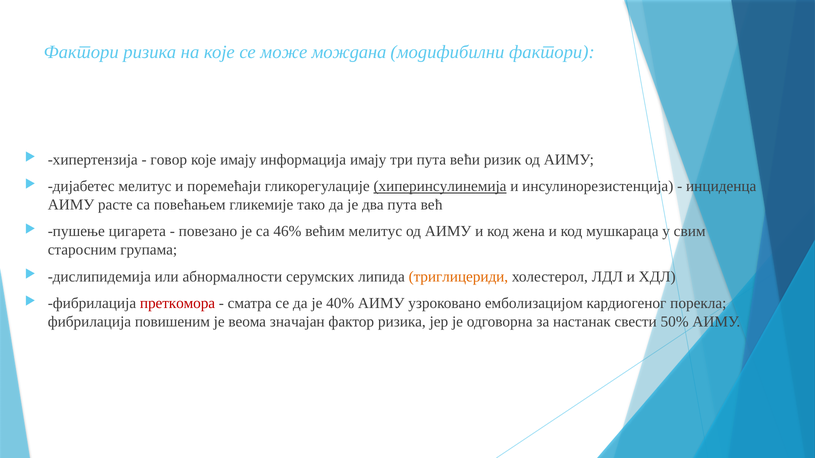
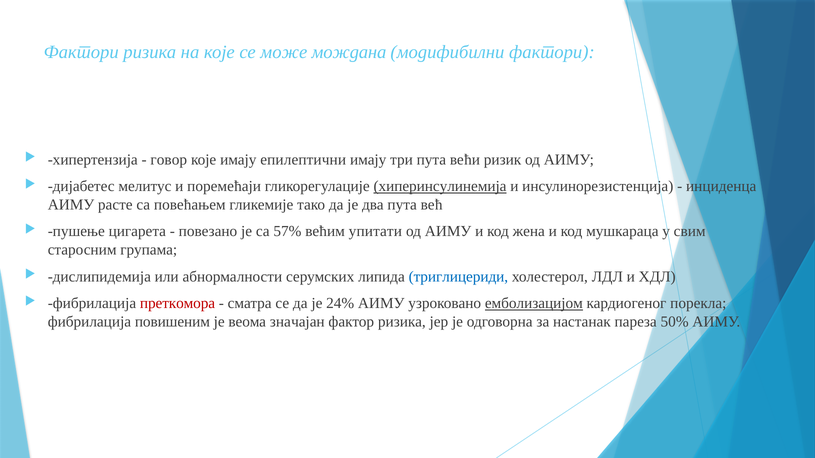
информација: информација -> епилептични (303, 160)
46%: 46% -> 57% (287, 232)
већим мелитус: мелитус -> упитати (375, 232)
триглицериди colour: orange -> blue (458, 277)
40%: 40% -> 24% (340, 304)
емболизацијом underline: none -> present (534, 304)
свести: свести -> пареза (636, 322)
